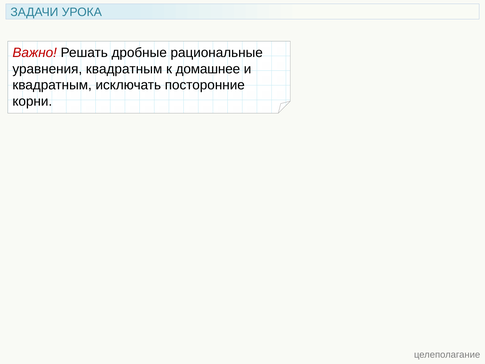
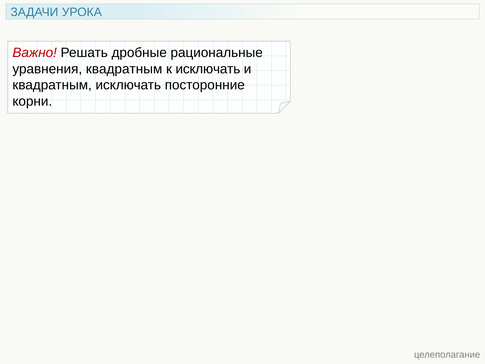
к домашнее: домашнее -> исключать (208, 69)
